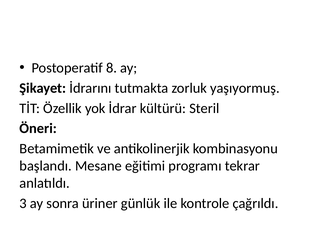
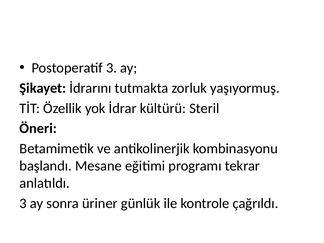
Postoperatif 8: 8 -> 3 (111, 68)
